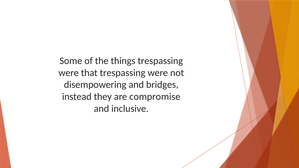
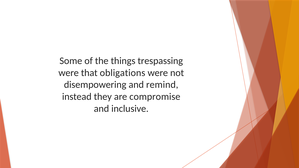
that trespassing: trespassing -> obligations (123, 73)
bridges: bridges -> remind (162, 85)
